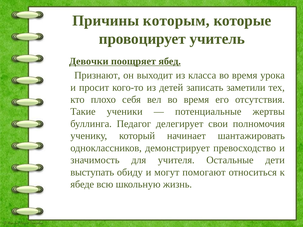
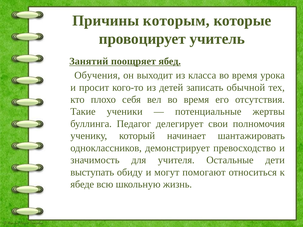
Девочки: Девочки -> Занятий (89, 61)
Признают: Признают -> Обучения (97, 75)
заметили: заметили -> обычной (246, 88)
